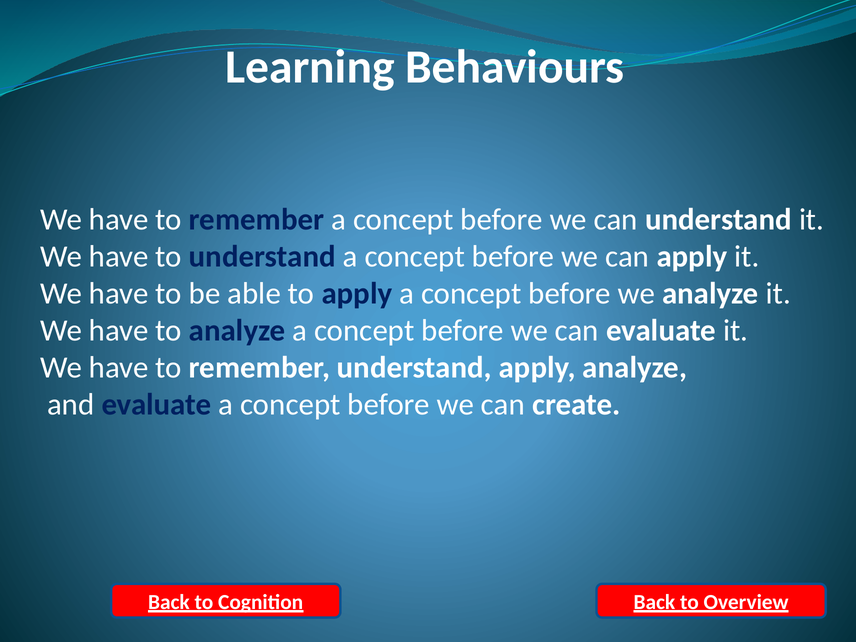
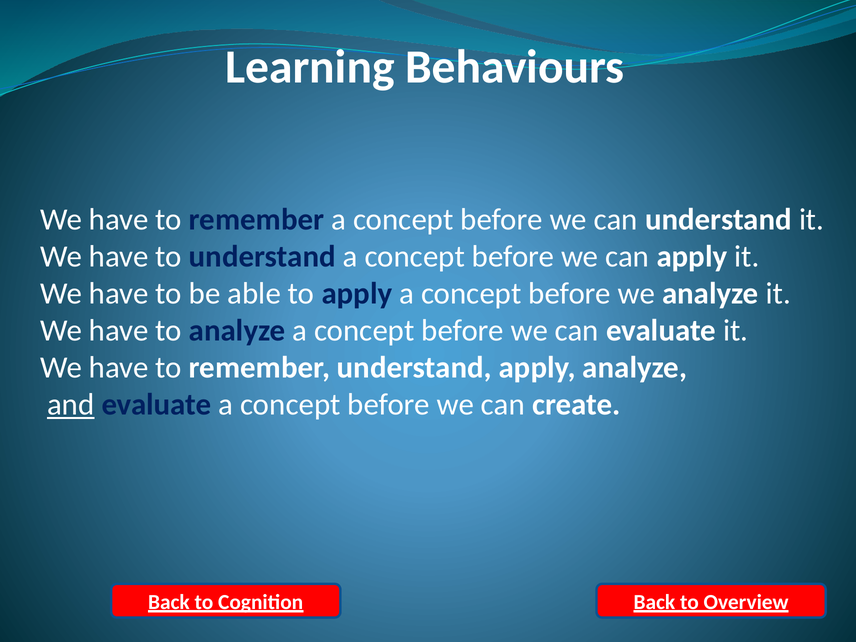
and underline: none -> present (71, 405)
